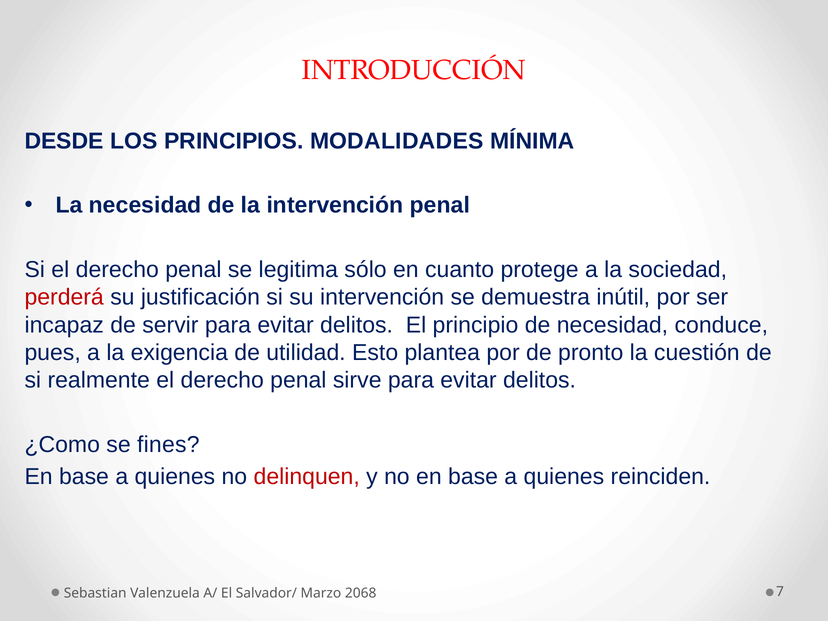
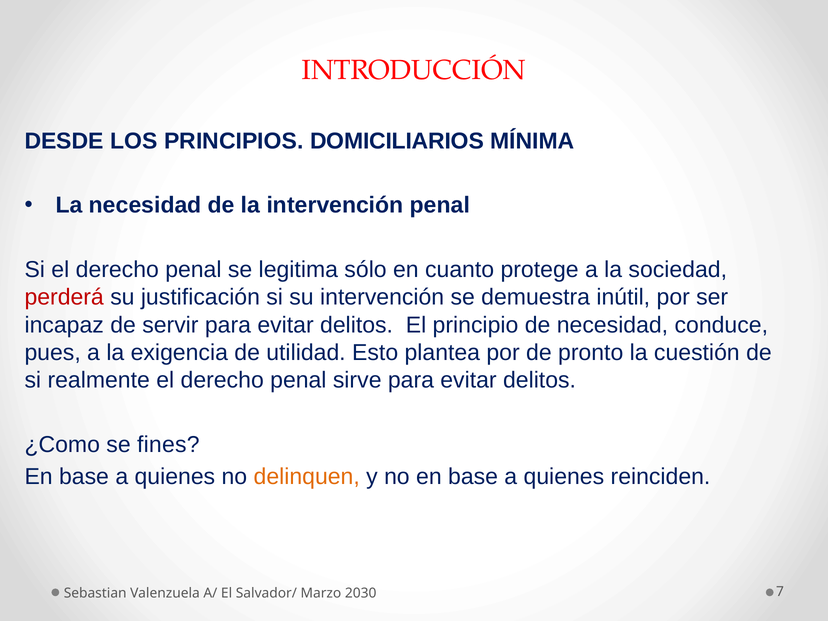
MODALIDADES: MODALIDADES -> DOMICILIARIOS (397, 141)
delinquen colour: red -> orange (307, 477)
2068: 2068 -> 2030 (361, 593)
